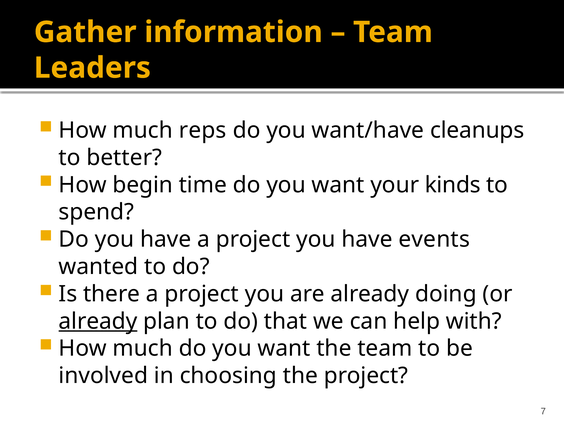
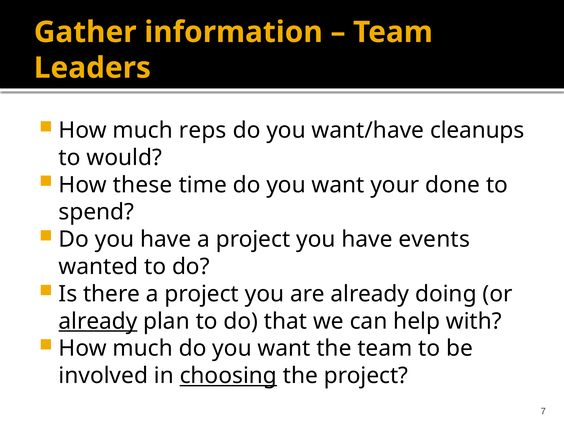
better: better -> would (124, 158)
begin: begin -> these (143, 185)
kinds: kinds -> done (453, 185)
choosing underline: none -> present (228, 376)
